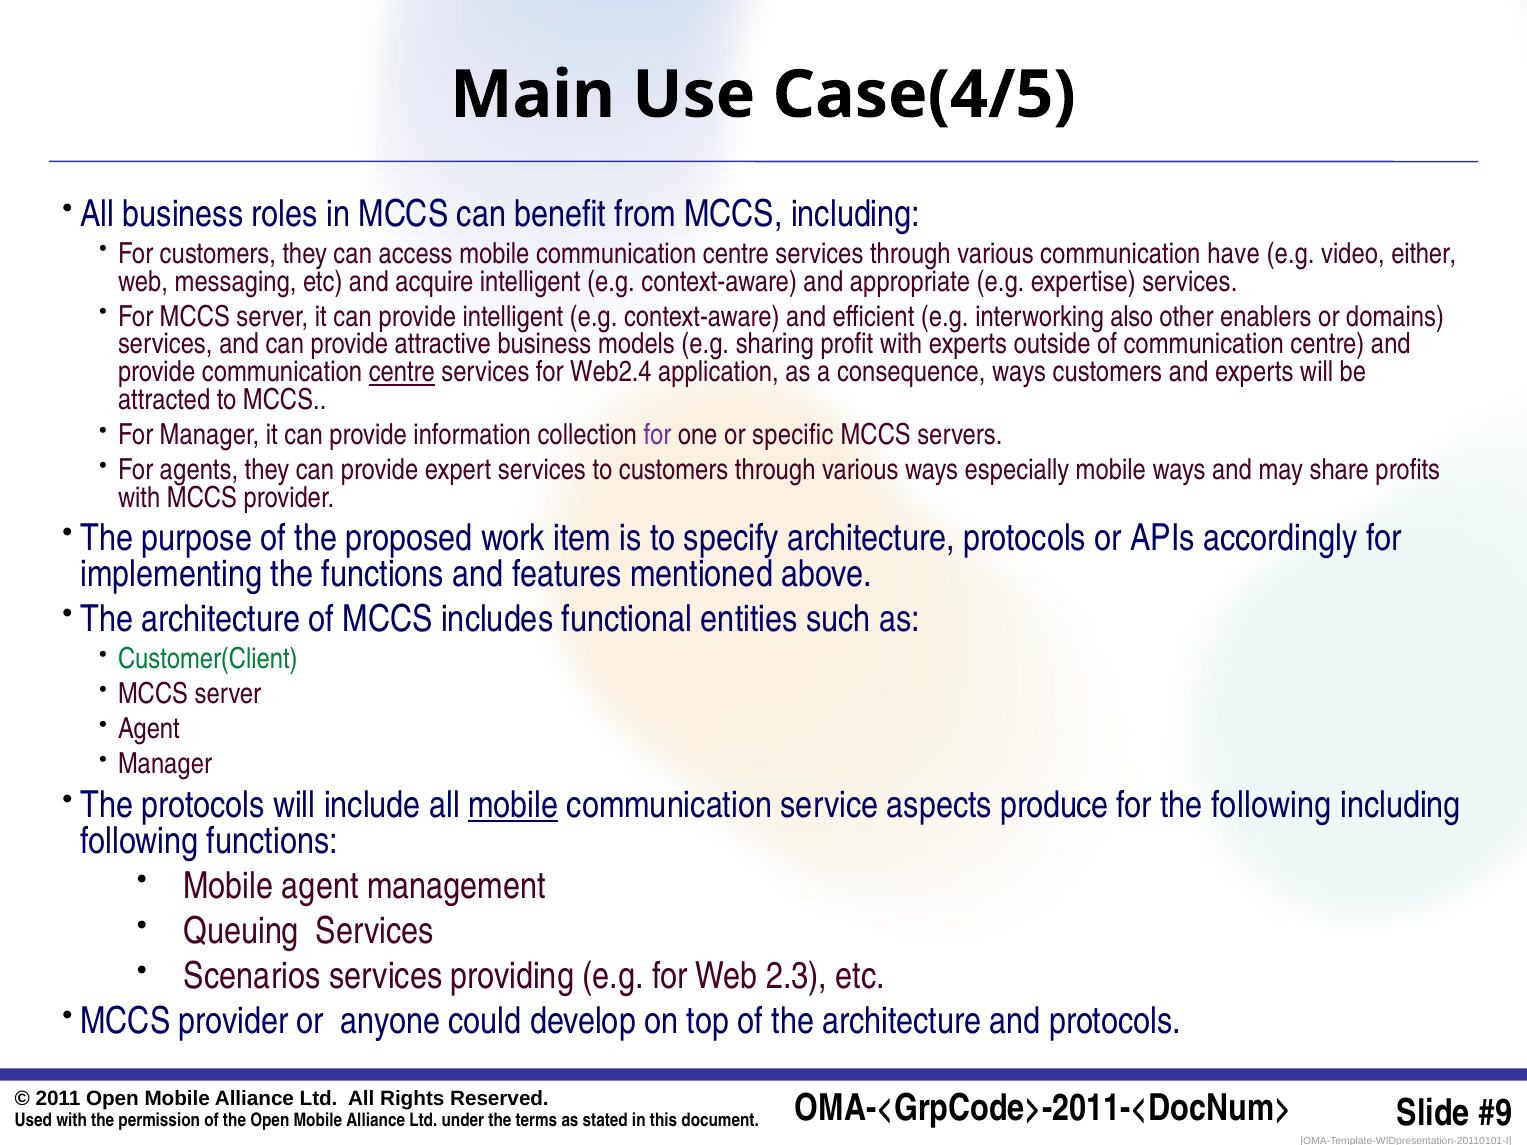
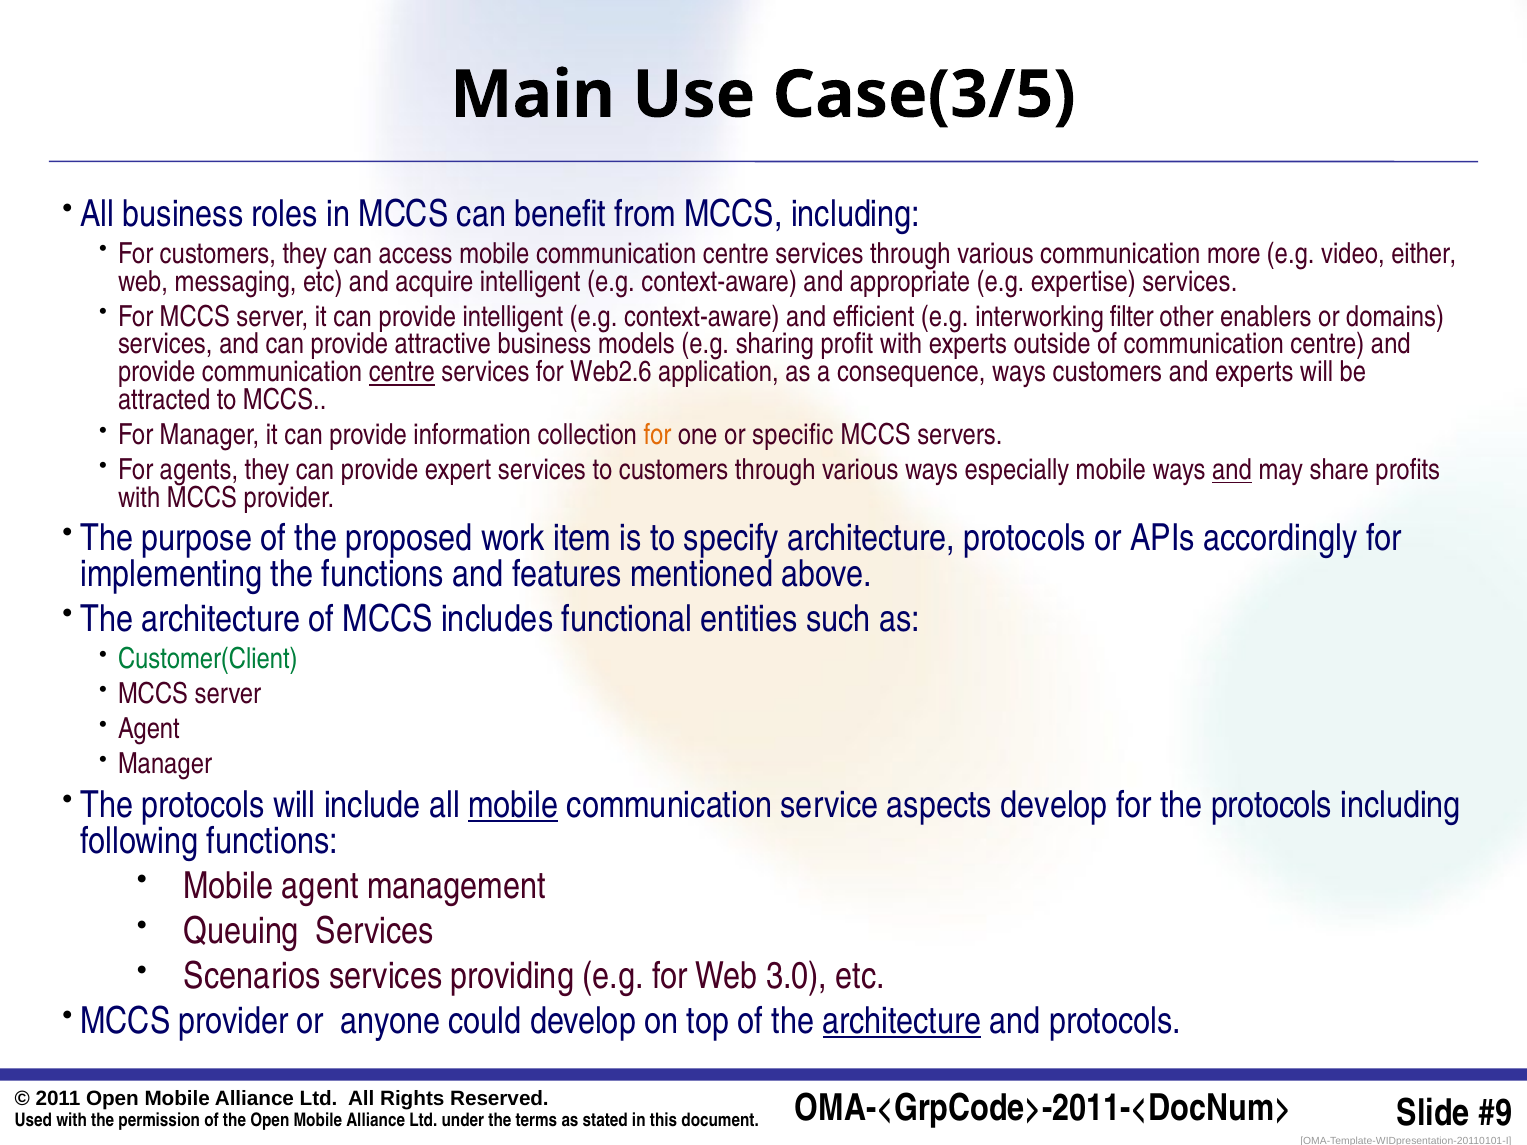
Case(4/5: Case(4/5 -> Case(3/5 (924, 95)
have: have -> more (1234, 254)
also: also -> filter (1132, 317)
Web2.4: Web2.4 -> Web2.6 (611, 372)
for colour: purple -> orange (657, 435)
and underline: none -> present (1232, 470)
aspects produce: produce -> develop (1054, 805)
for the following: following -> protocols (1272, 805)
2.3: 2.3 -> 3.0 (797, 976)
architecture underline: none -> present (902, 1022)
